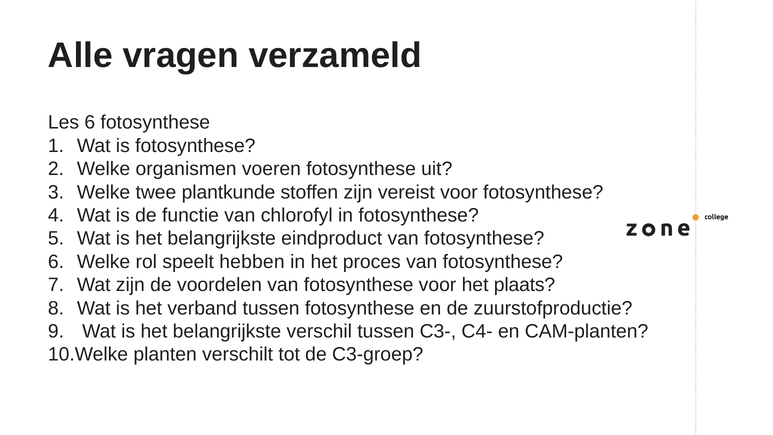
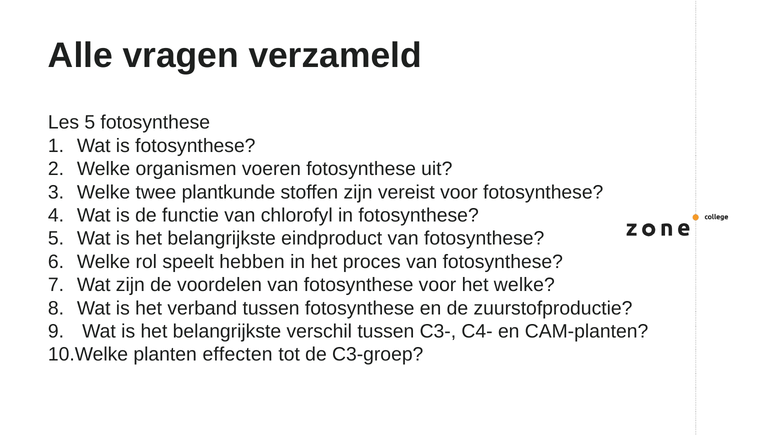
Les 6: 6 -> 5 (90, 123)
het plaats: plaats -> welke (524, 285)
verschilt: verschilt -> effecten (238, 354)
